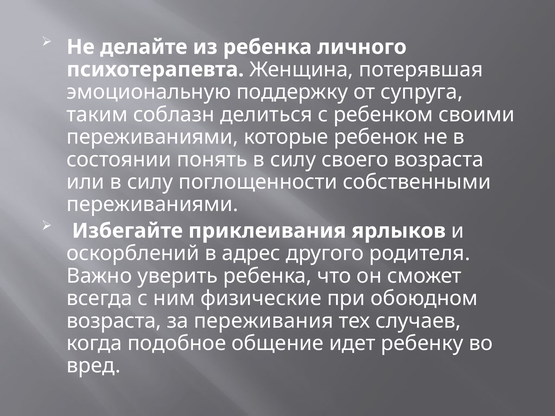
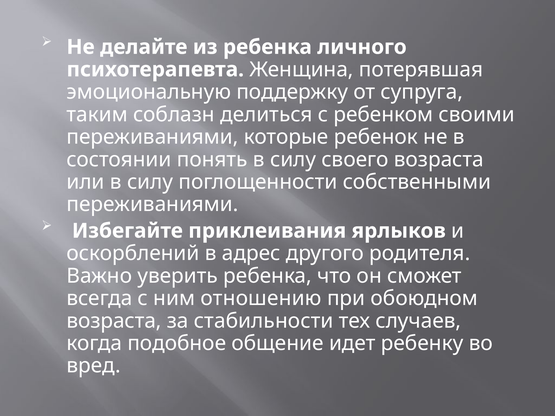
физические: физические -> отношению (261, 298)
переживания: переживания -> стабильности (264, 321)
